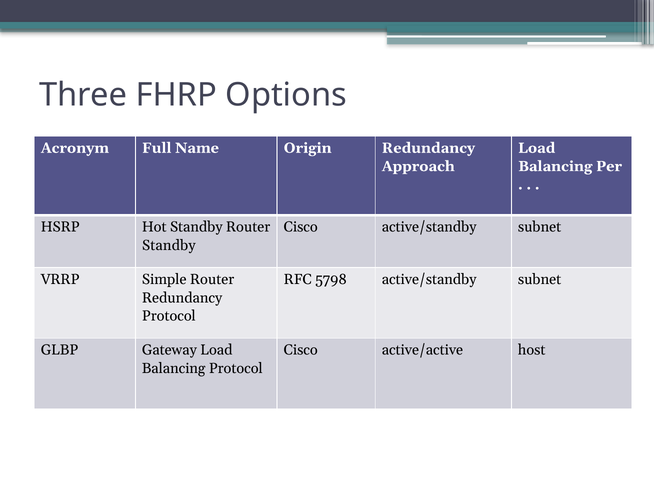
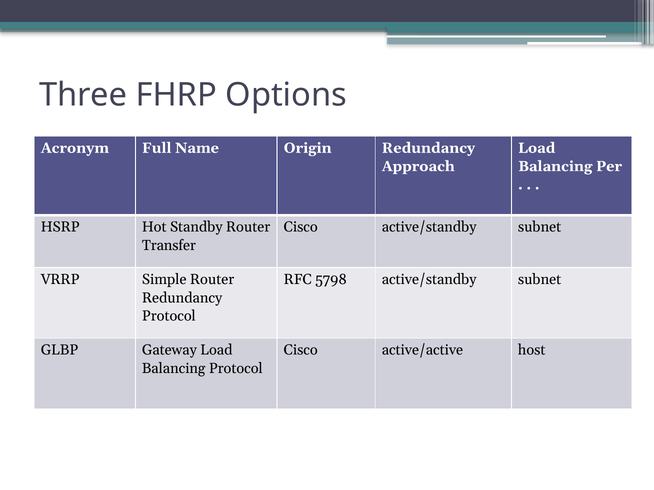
Standby: Standby -> Transfer (169, 246)
